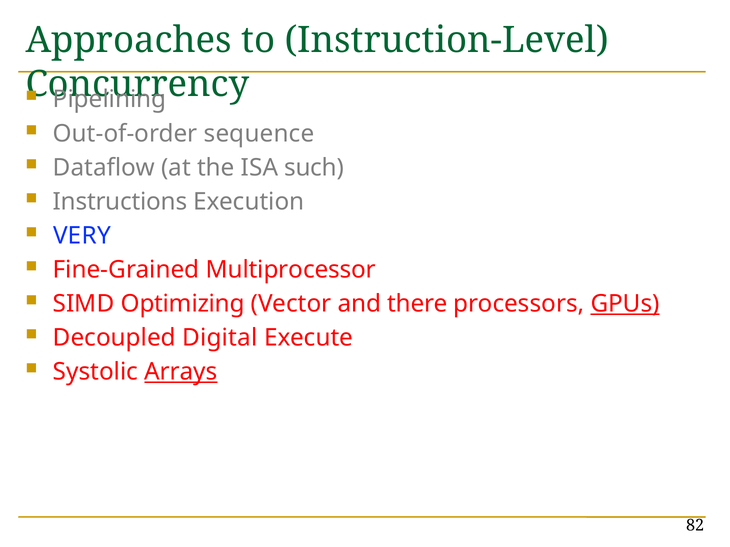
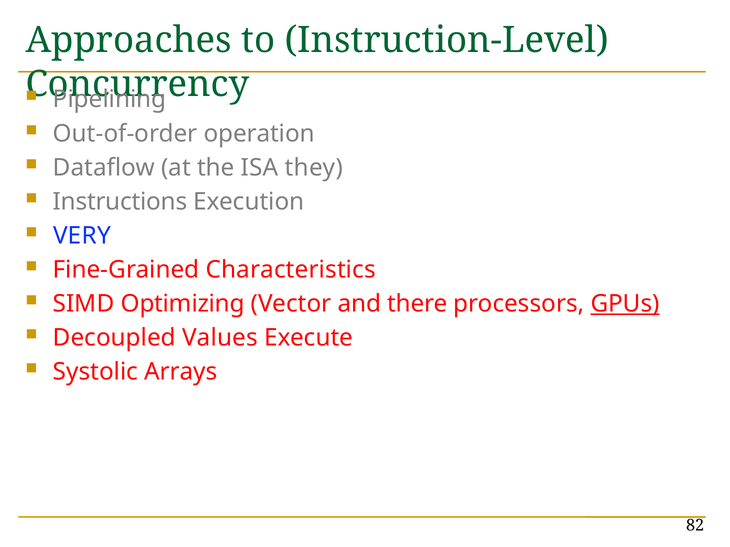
sequence: sequence -> operation (259, 134)
such: such -> they (314, 168)
Multiprocessor: Multiprocessor -> Characteristics (291, 270)
Digital: Digital -> Values (220, 338)
Arrays underline: present -> none (181, 372)
